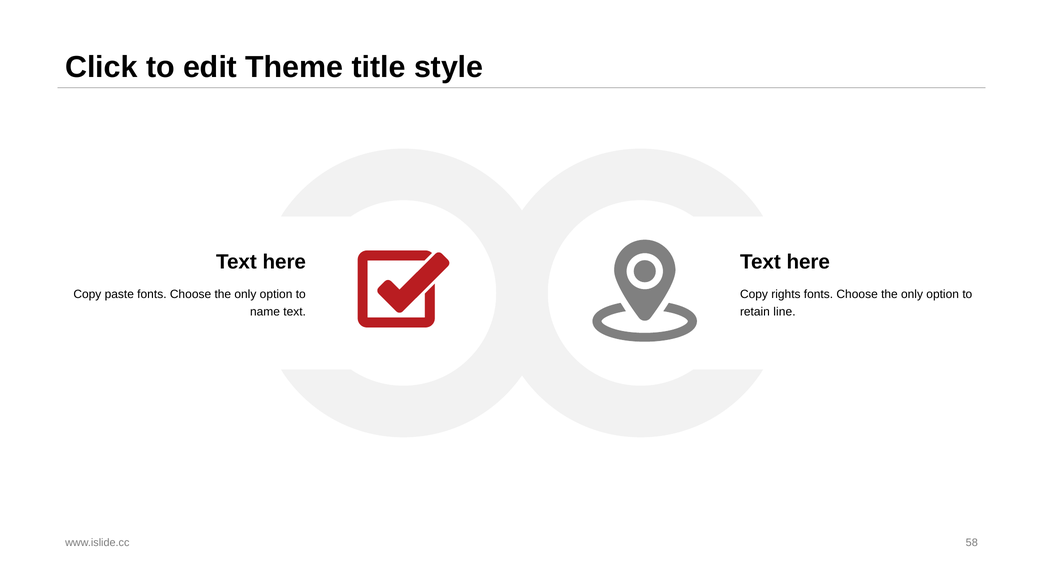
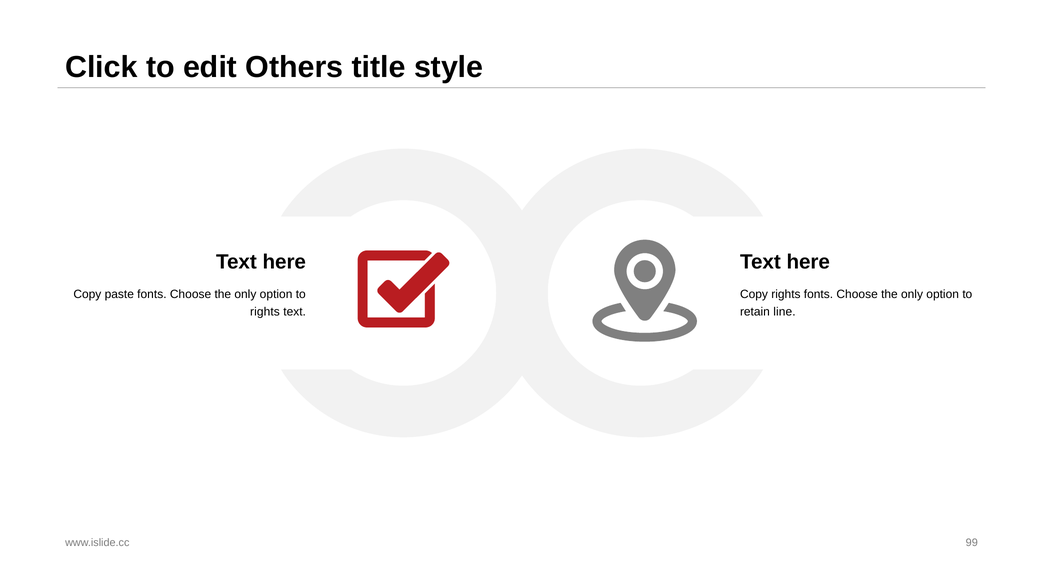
Theme: Theme -> Others (294, 67)
name: name -> rights (265, 312)
58: 58 -> 99 (972, 543)
